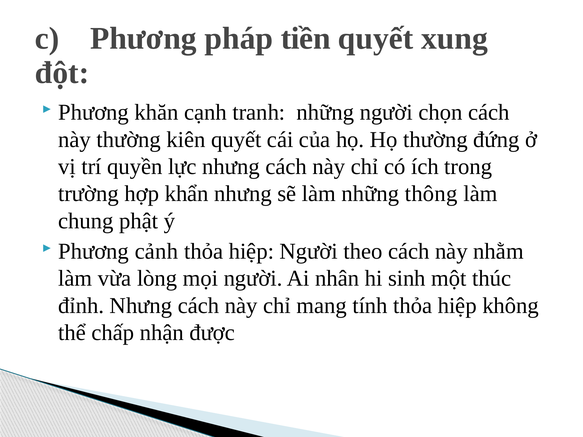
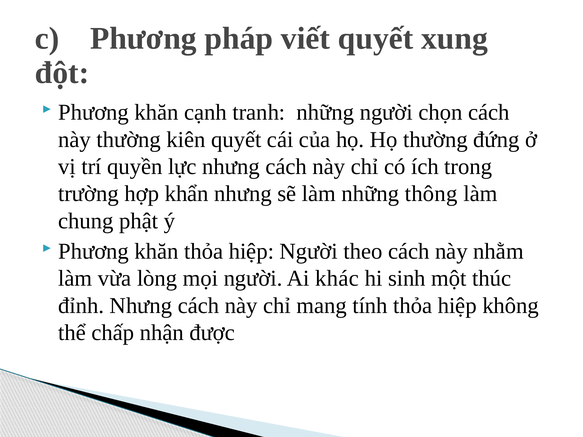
tiền: tiền -> viết (305, 39)
cảnh: cảnh -> khăn (157, 251)
nhân: nhân -> khác (337, 279)
